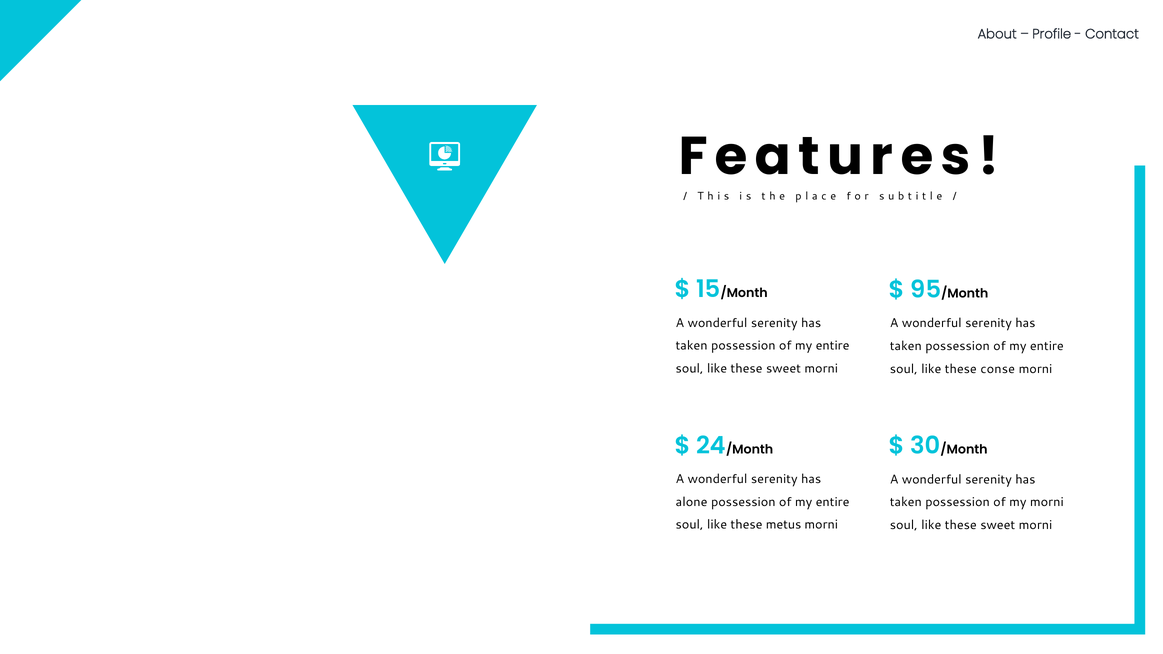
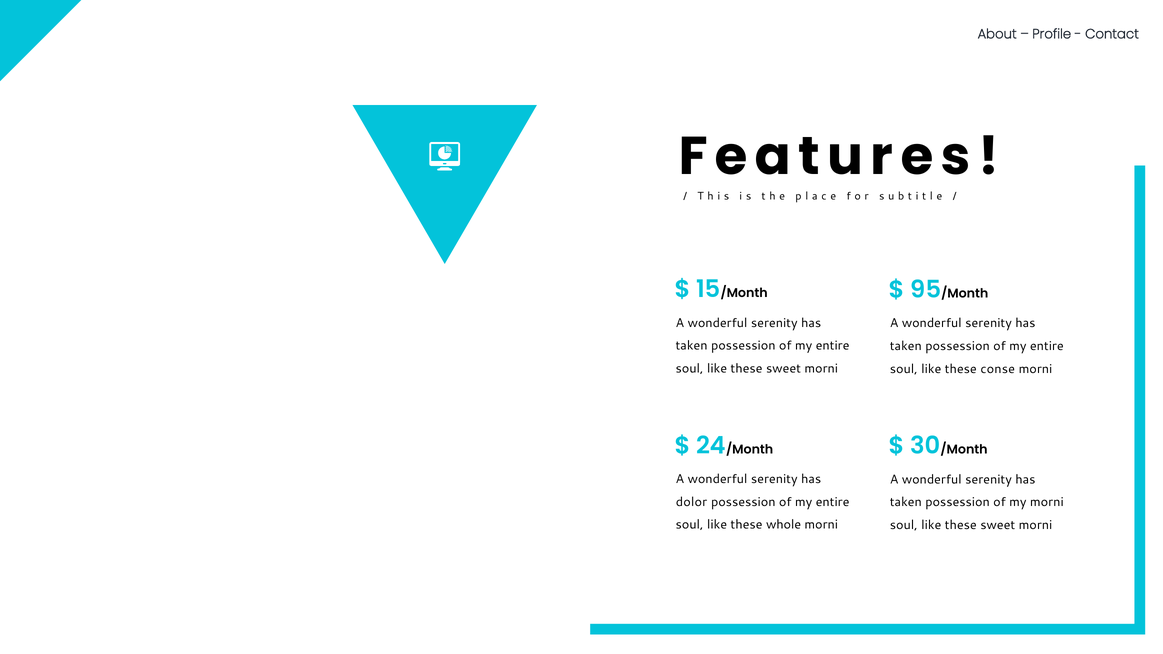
alone: alone -> dolor (692, 502)
metus: metus -> whole (784, 525)
